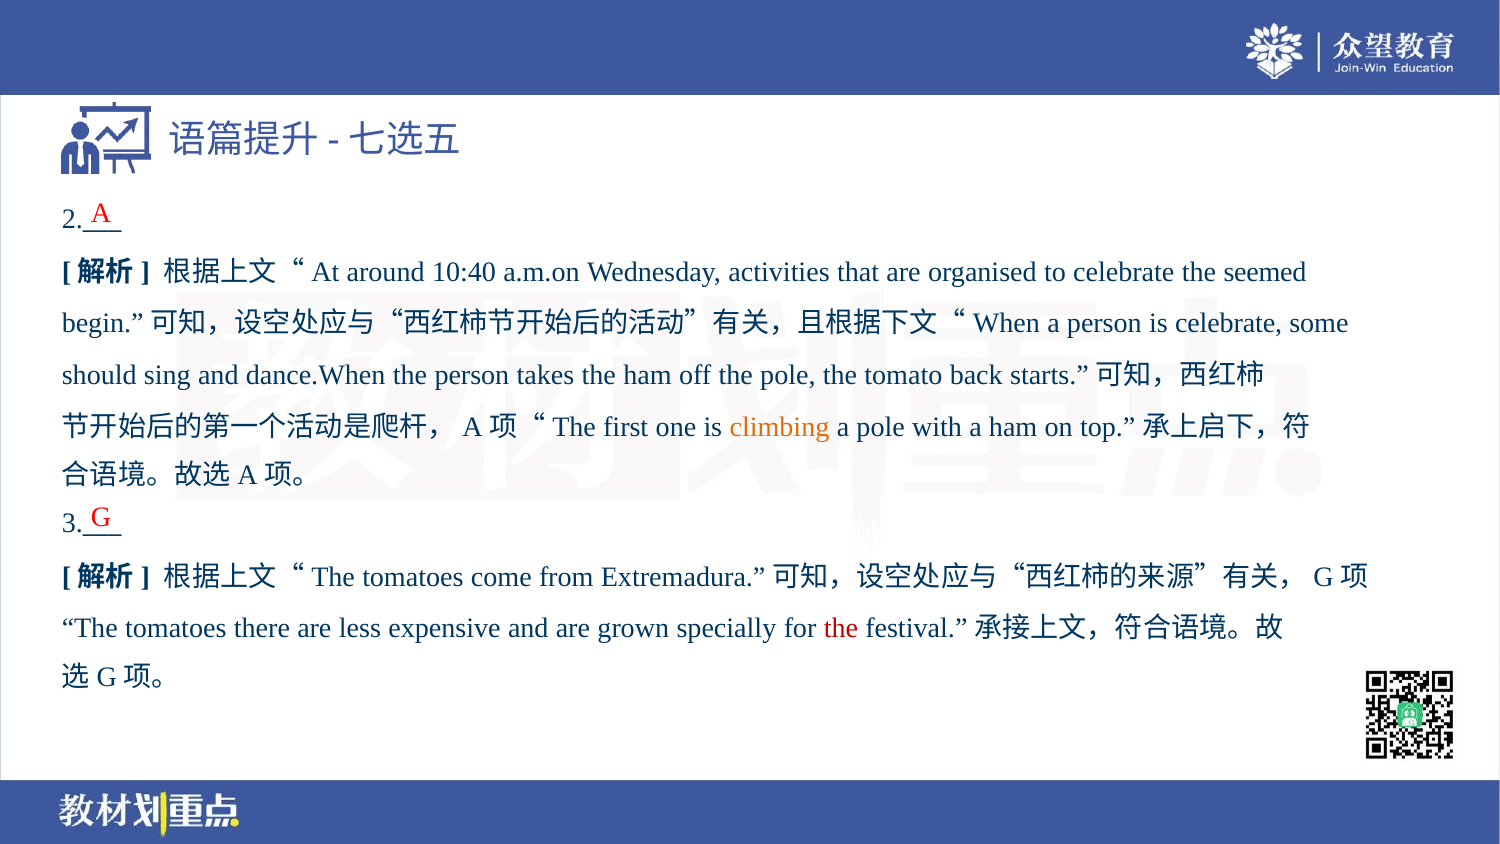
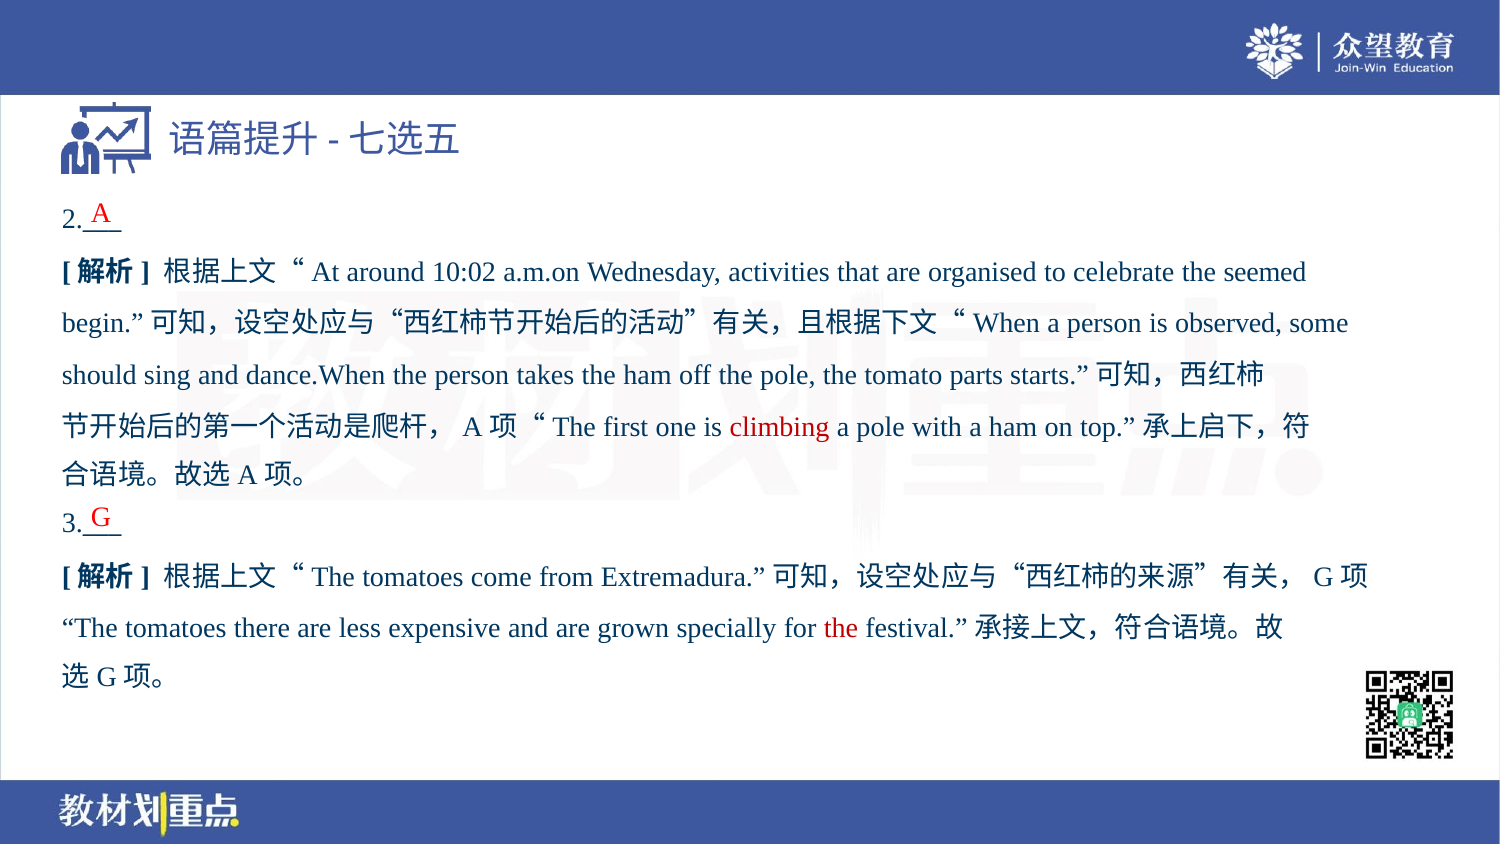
10:40: 10:40 -> 10:02 (464, 272)
is celebrate: celebrate -> observed (1229, 324)
back: back -> parts (976, 375)
climbing colour: orange -> red (779, 427)
